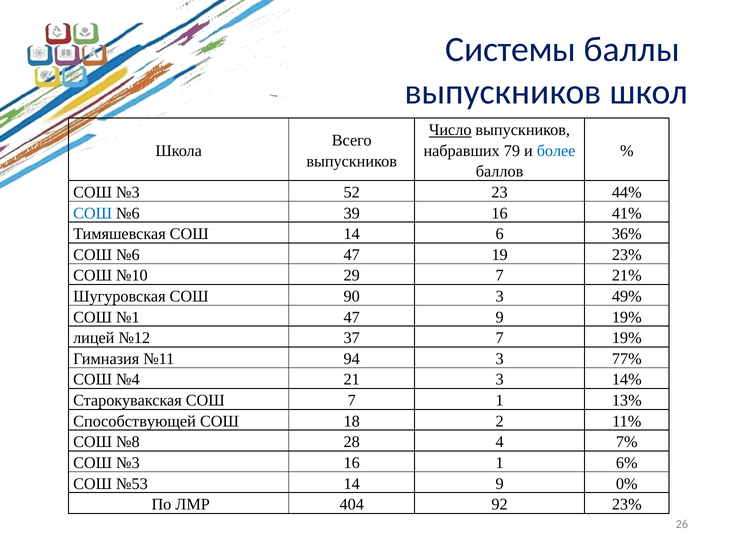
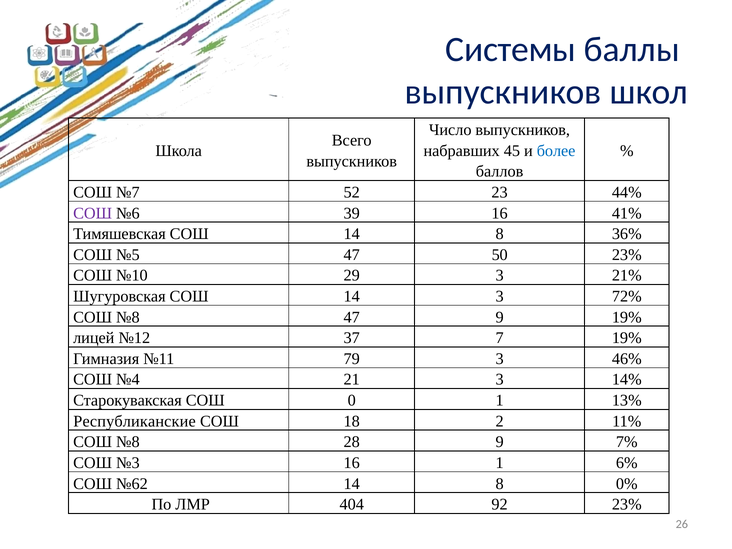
Число underline: present -> none (450, 130)
79: 79 -> 45 (512, 151)
№3: №3 -> №7 (128, 192)
СОШ colour: blue -> purple (93, 213)
СОШ 14 6: 6 -> 8 (500, 234)
№6: №6 -> №5 (128, 255)
19: 19 -> 50 (500, 255)
29 7: 7 -> 3 (500, 276)
Шугуровская СОШ 90: 90 -> 14 (352, 296)
49%: 49% -> 72% (627, 296)
№1: №1 -> №8 (128, 317)
94: 94 -> 79 (352, 359)
77%: 77% -> 46% (627, 359)
СОШ 7: 7 -> 0 (352, 400)
Способствующей: Способствующей -> Республиканские (135, 421)
28 4: 4 -> 9 (500, 442)
№53: №53 -> №62 (132, 484)
9: 9 -> 8 (500, 484)
